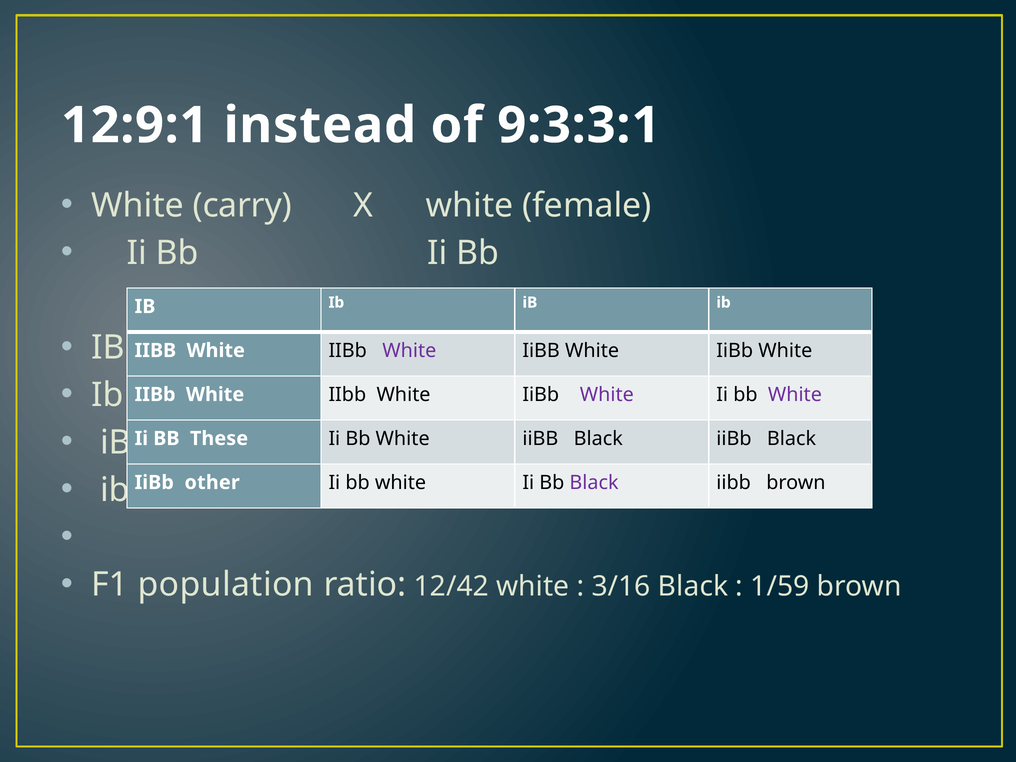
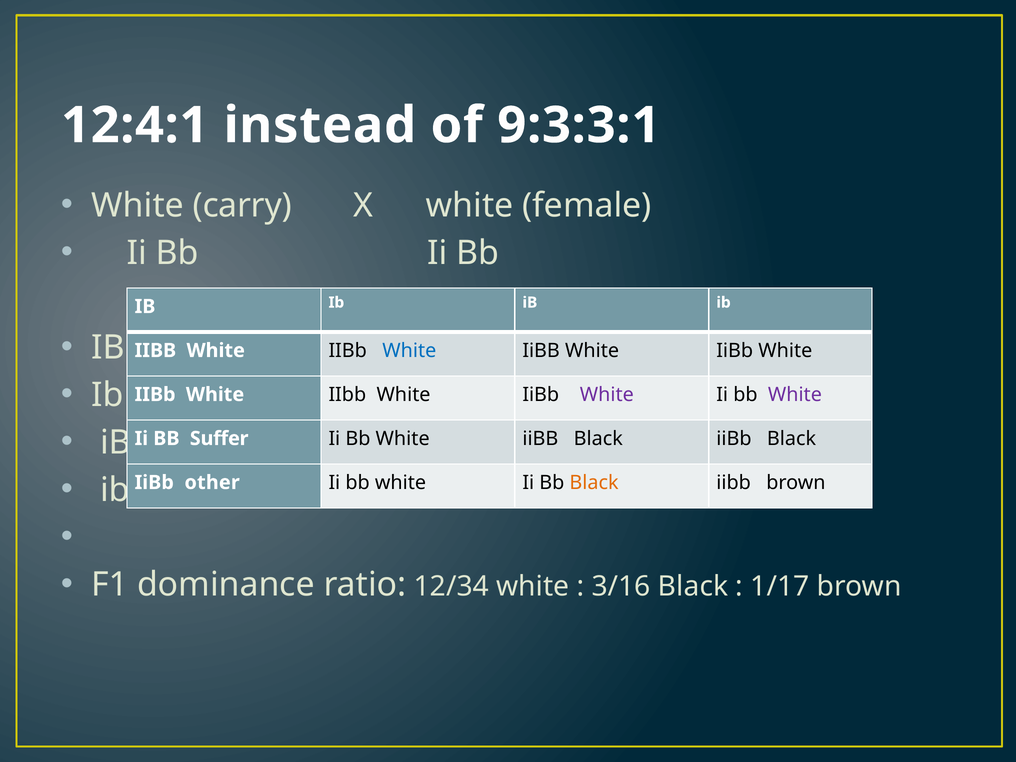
12:9:1: 12:9:1 -> 12:4:1 (135, 125)
White colour: purple -> blue (409, 351)
These: These -> Suffer (219, 439)
Black colour: purple -> orange (594, 483)
population: population -> dominance (226, 585)
12/42: 12/42 -> 12/34 (451, 587)
1/59: 1/59 -> 1/17 (780, 587)
